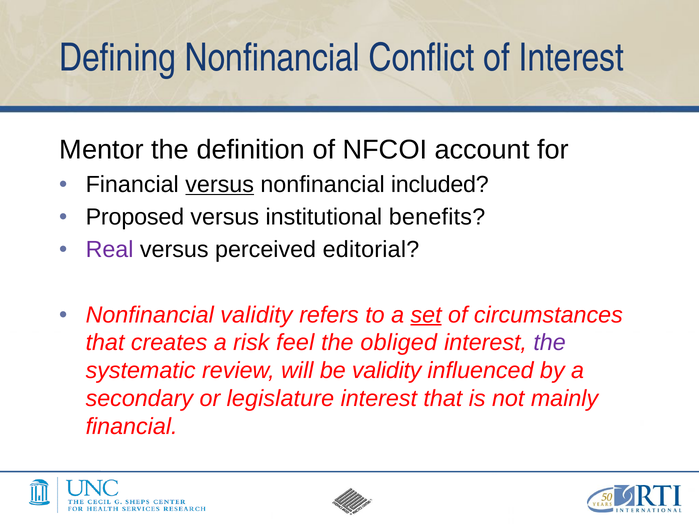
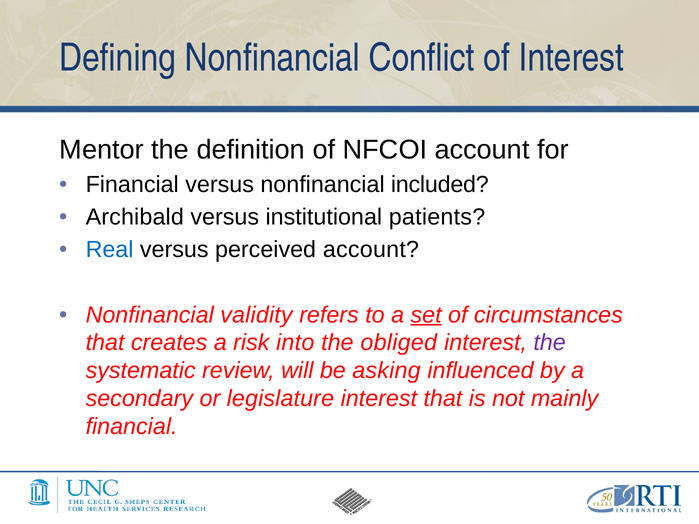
versus underline: present -> none (220, 185)
Proposed: Proposed -> Archibald (135, 217)
benefits: benefits -> patients (437, 217)
Real colour: purple -> blue (110, 250)
perceived editorial: editorial -> account (371, 250)
feel: feel -> into (295, 343)
be validity: validity -> asking (386, 371)
